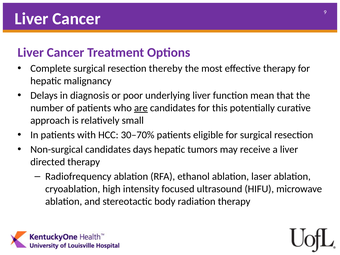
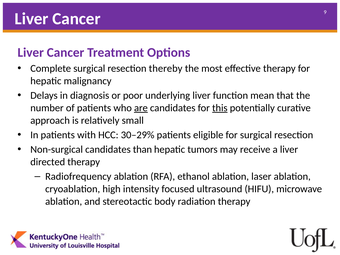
this underline: none -> present (220, 108)
30–70%: 30–70% -> 30–29% (138, 135)
days: days -> than (142, 149)
